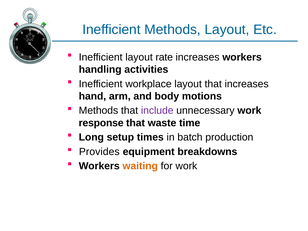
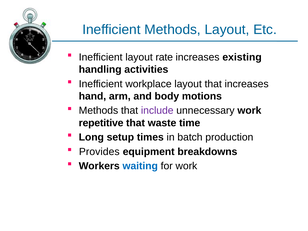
increases workers: workers -> existing (242, 57)
response: response -> repetitive (101, 123)
waiting colour: orange -> blue (140, 166)
